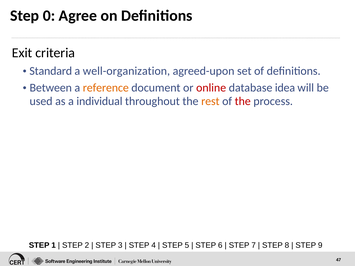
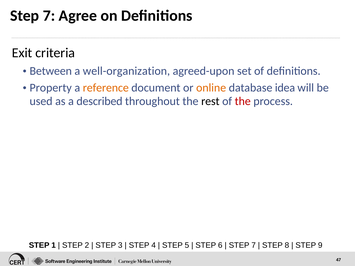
0: 0 -> 7 (49, 16)
Standard: Standard -> Between (51, 71)
Between: Between -> Property (51, 88)
online colour: red -> orange (211, 88)
individual: individual -> described (99, 101)
rest colour: orange -> black (210, 101)
